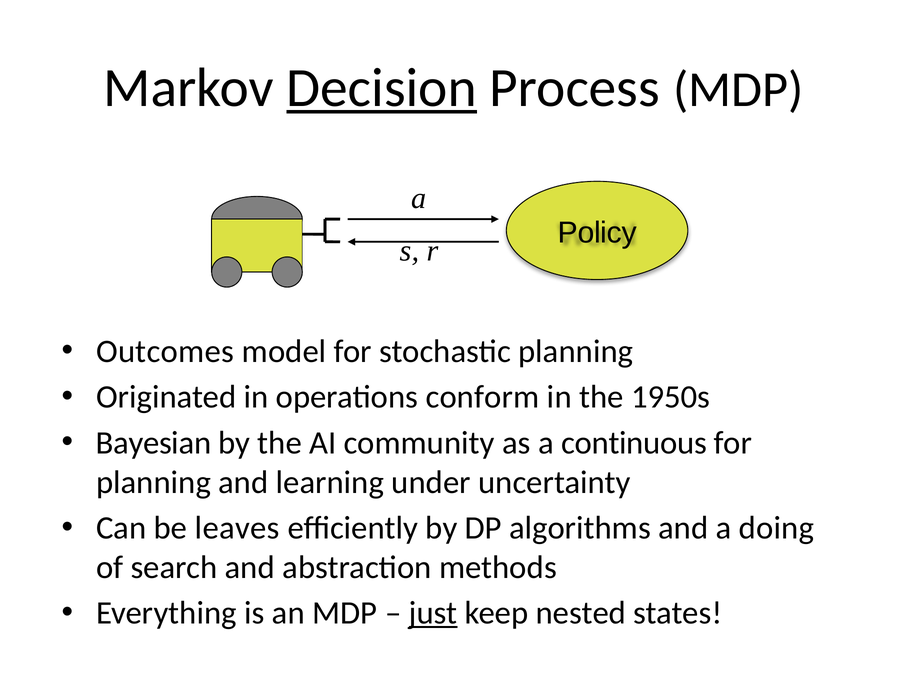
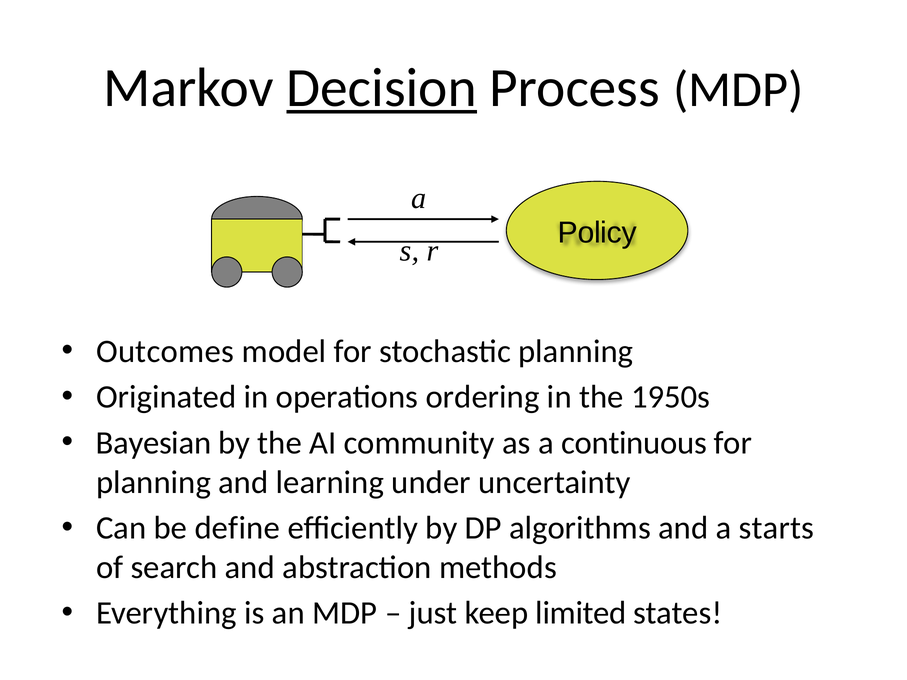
conform: conform -> ordering (483, 397)
leaves: leaves -> define (237, 528)
doing: doing -> starts (776, 528)
just underline: present -> none (433, 613)
nested: nested -> limited (581, 613)
